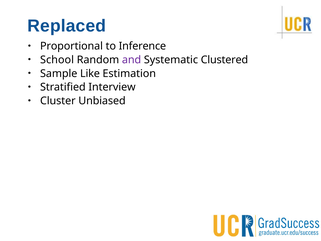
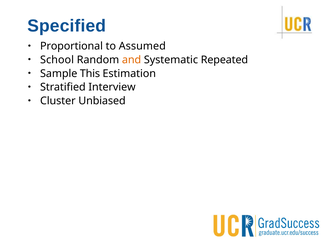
Replaced: Replaced -> Specified (67, 26)
Inference: Inference -> Assumed (142, 46)
and colour: purple -> orange (132, 60)
Clustered: Clustered -> Repeated (224, 60)
Like: Like -> This (90, 73)
